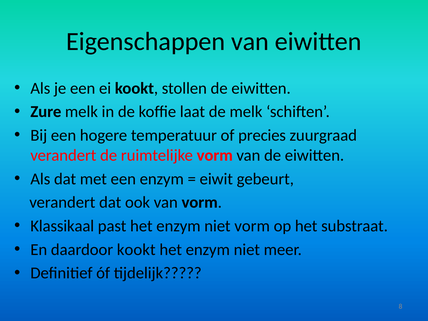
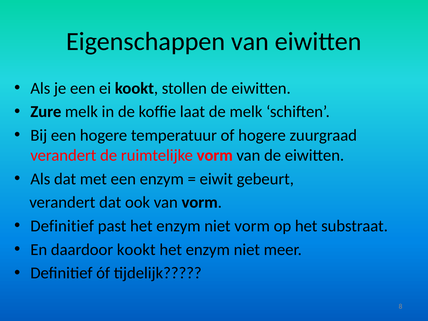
of precies: precies -> hogere (262, 135)
Klassikaal: Klassikaal -> Definitief (62, 226)
